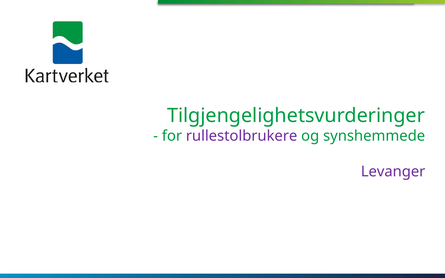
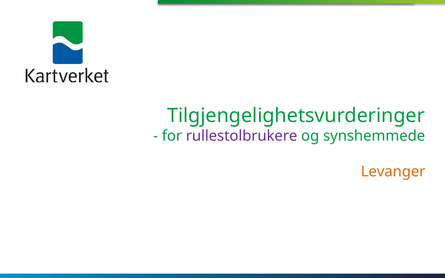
Levanger colour: purple -> orange (393, 172)
